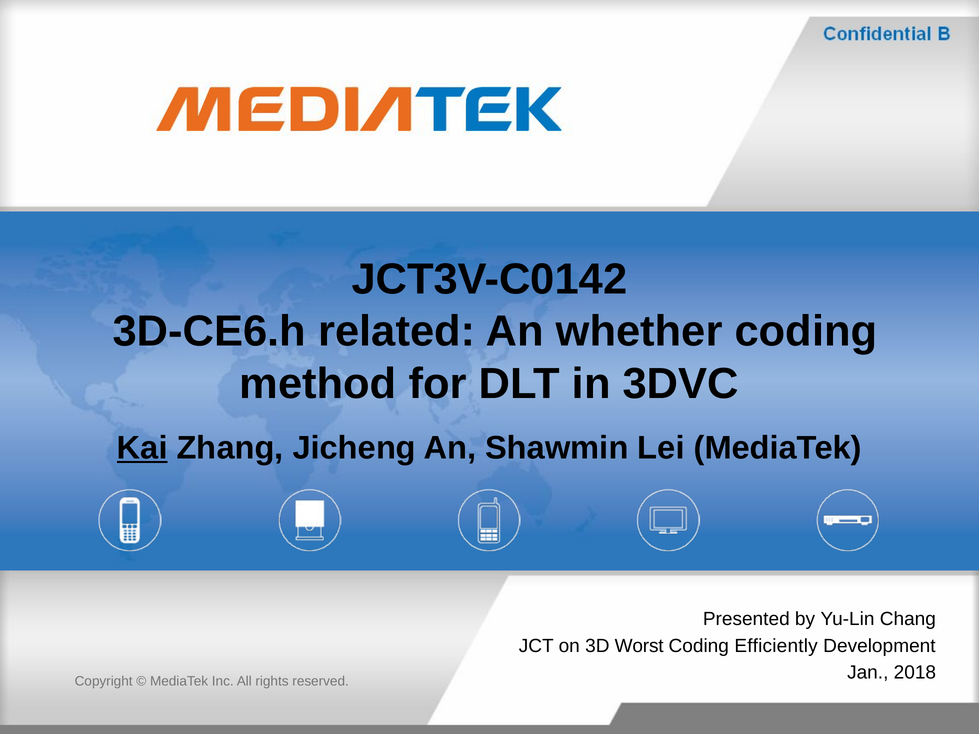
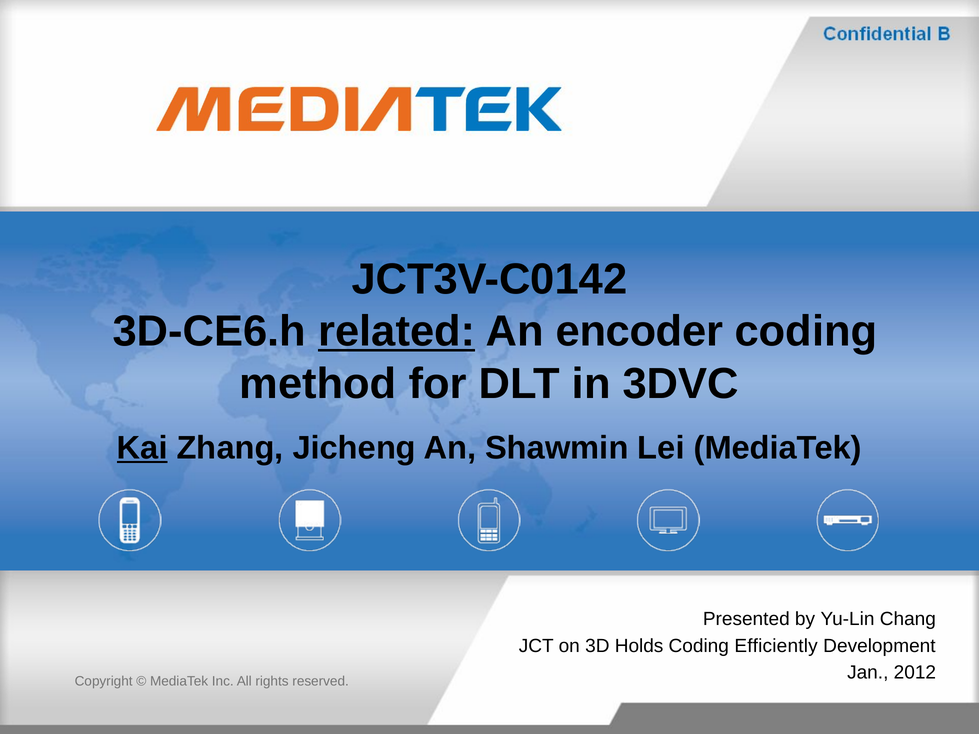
related underline: none -> present (397, 332)
whether: whether -> encoder (639, 332)
Worst: Worst -> Holds (639, 646)
2018: 2018 -> 2012 (915, 673)
